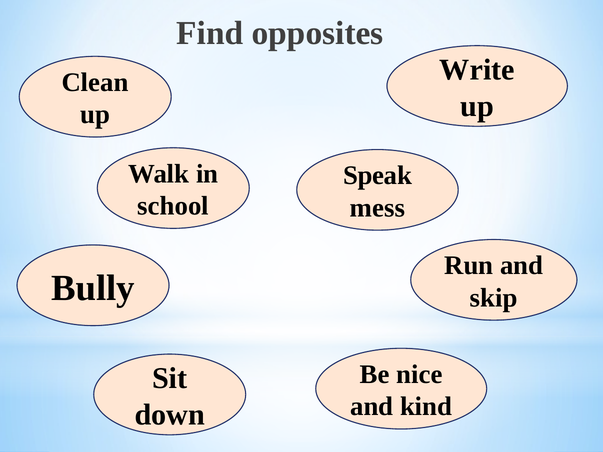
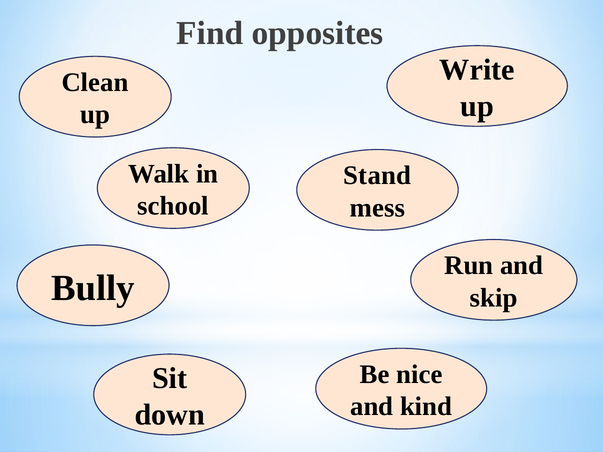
Speak: Speak -> Stand (377, 176)
